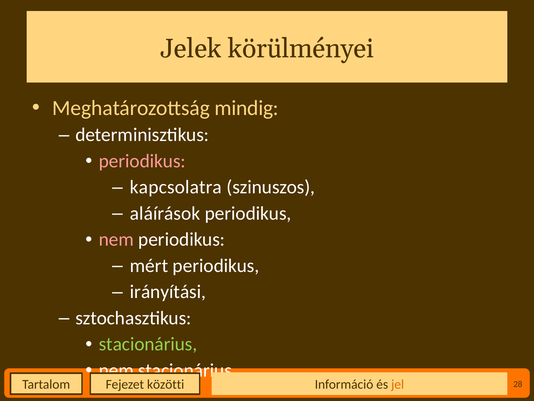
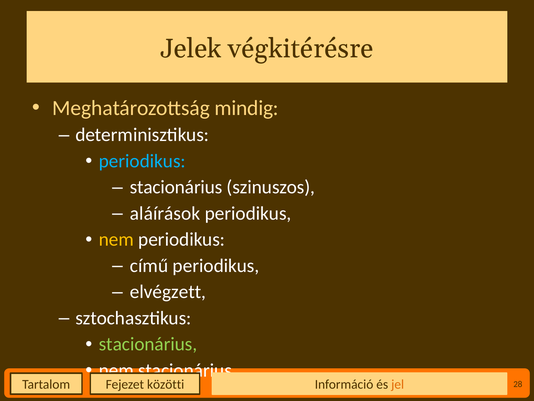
körülményei: körülményei -> végkitérésre (301, 49)
periodikus colour: pink -> light blue (142, 161)
kapcsolatra: kapcsolatra -> stacionárius (176, 187)
nem colour: pink -> yellow (116, 239)
mért: mért -> című (149, 265)
irányítási: irányítási -> elvégzett (168, 292)
